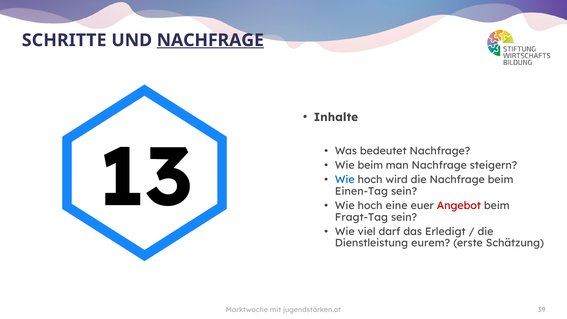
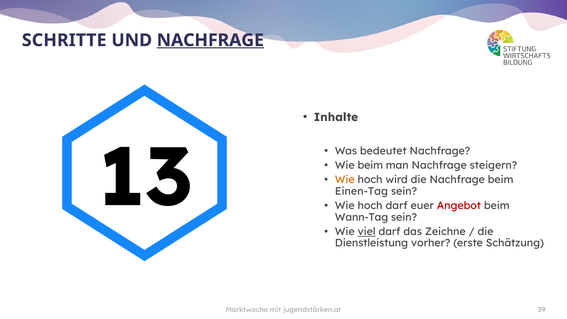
Wie colour: blue -> orange (345, 180)
hoch eine: eine -> darf (397, 206)
Fragt-Tag: Fragt-Tag -> Wann-Tag (362, 217)
viel underline: none -> present (367, 232)
Erledigt: Erledigt -> Zeichne (445, 232)
eurem: eurem -> vorher (431, 243)
